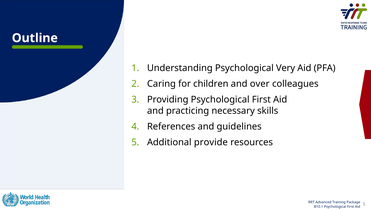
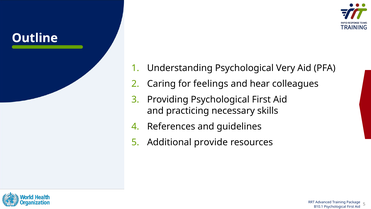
children: children -> feelings (211, 84)
over: over -> hear (260, 84)
